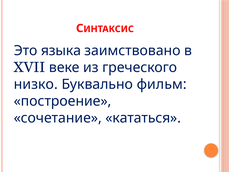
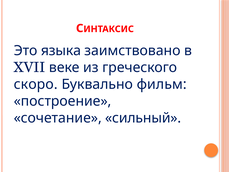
низко: низко -> скоро (36, 84)
кататься: кататься -> сильный (143, 118)
